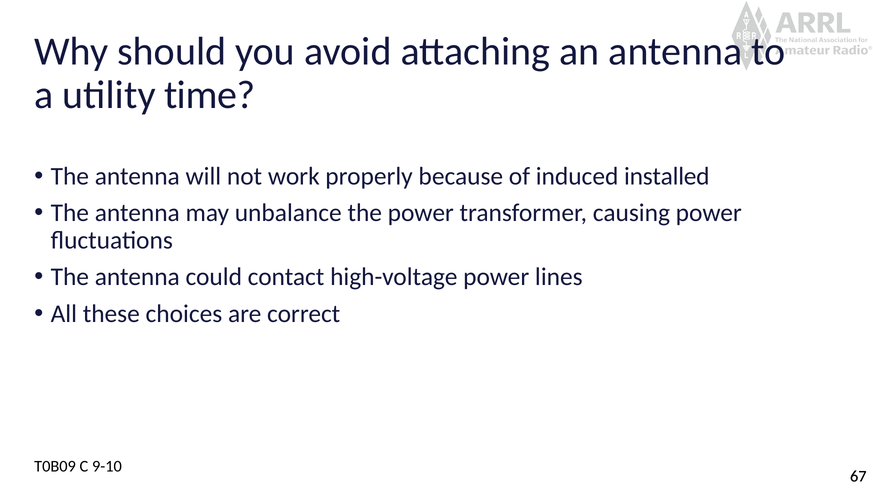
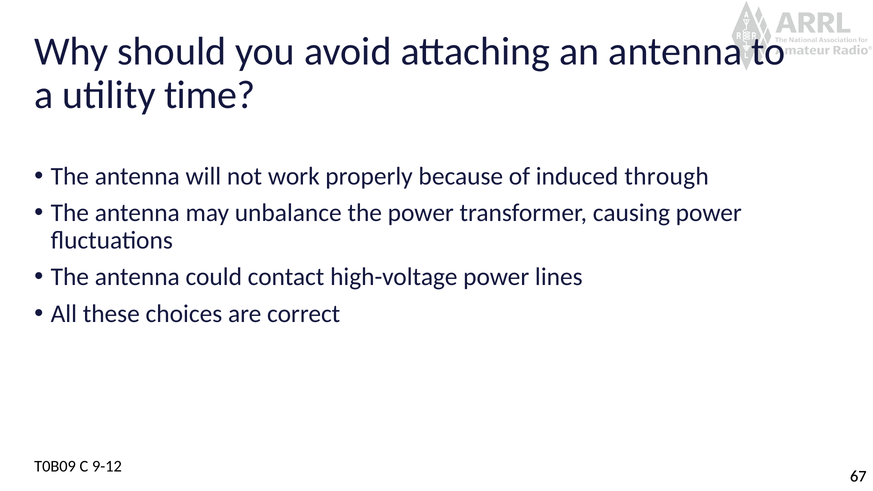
installed: installed -> through (667, 176)
9-10: 9-10 -> 9-12 (107, 467)
